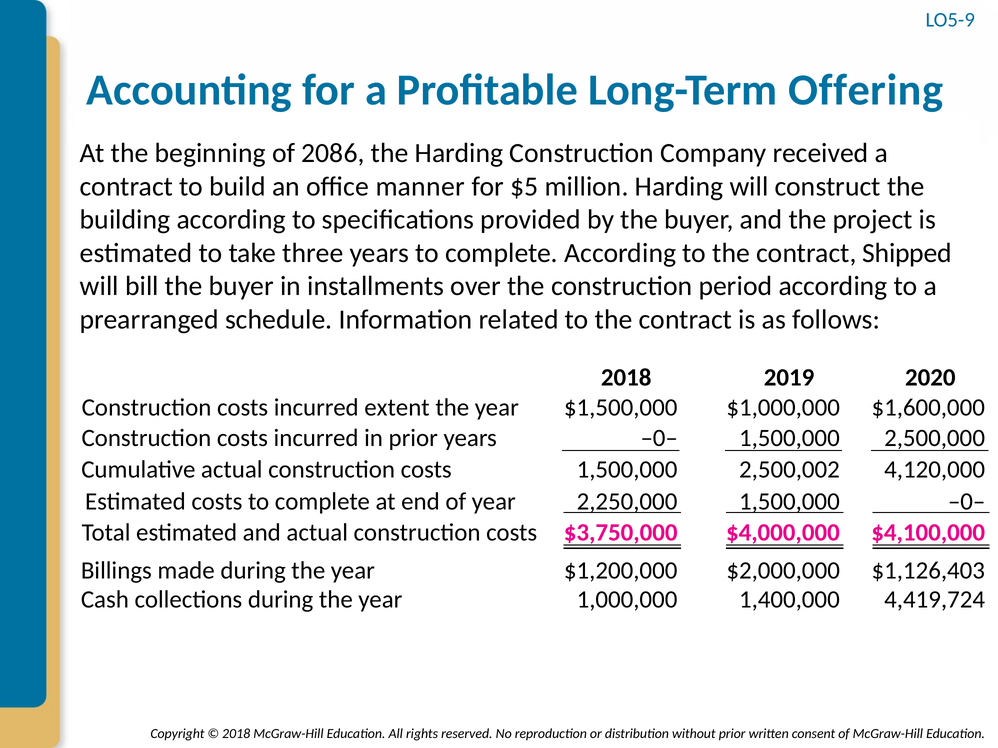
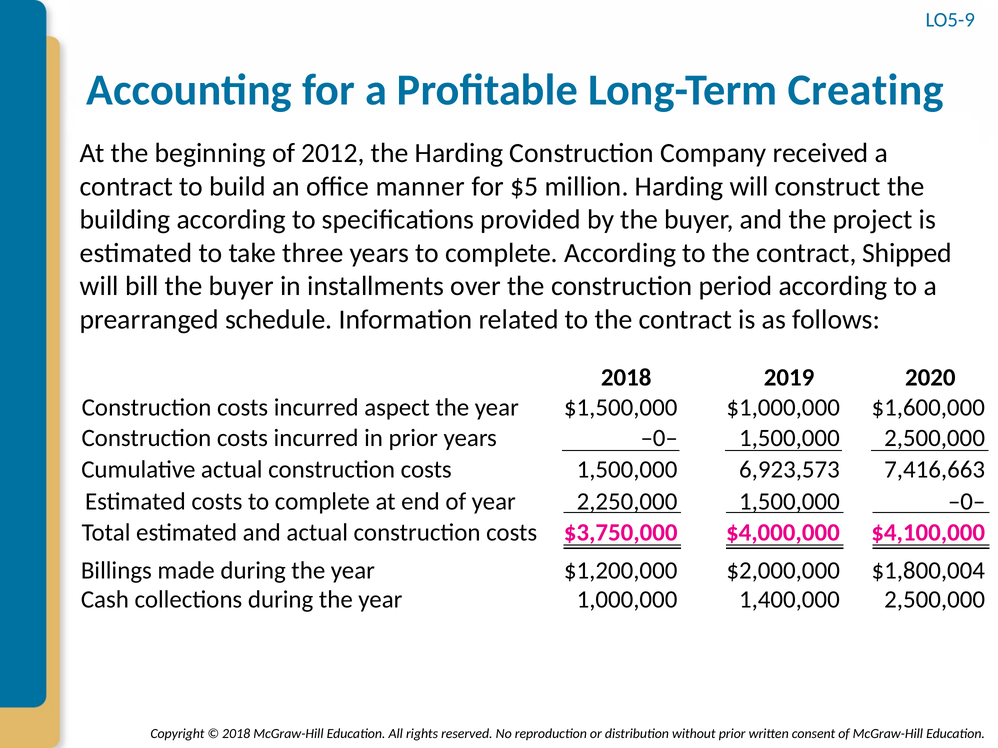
Offering: Offering -> Creating (866, 90)
2086: 2086 -> 2012 (333, 153)
extent: extent -> aspect (397, 408)
2,500,002: 2,500,002 -> 6,923,573 (789, 470)
4,120,000: 4,120,000 -> 7,416,663 (935, 470)
$1,126,403: $1,126,403 -> $1,800,004 (928, 571)
1,400,000 4,419,724: 4,419,724 -> 2,500,000 (935, 600)
